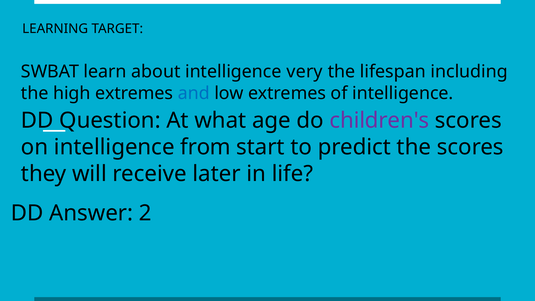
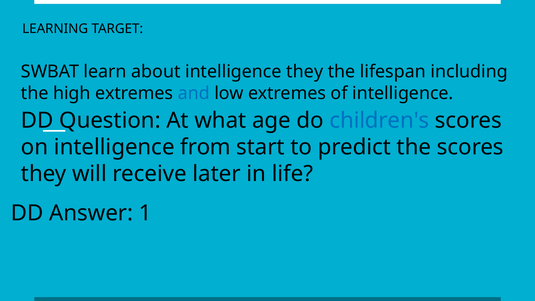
intelligence very: very -> they (305, 72)
children's colour: purple -> blue (379, 120)
2: 2 -> 1 (145, 213)
